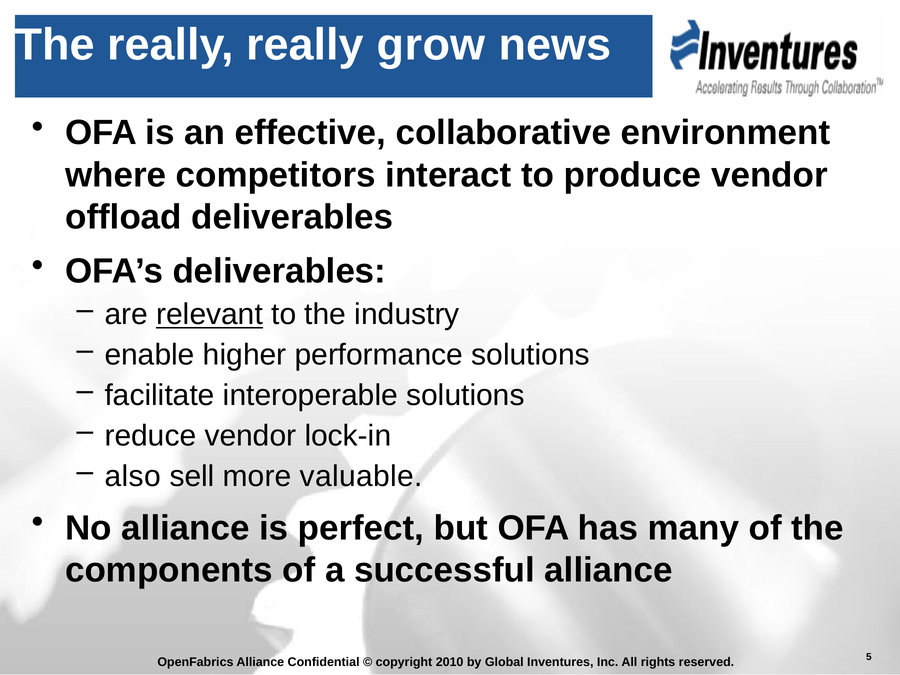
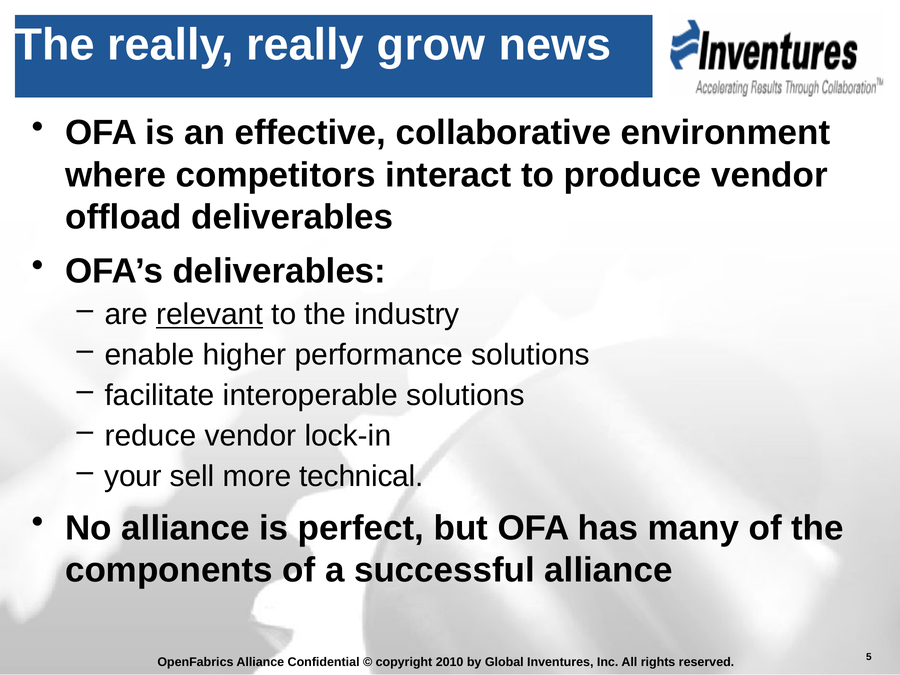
also: also -> your (133, 476)
valuable: valuable -> technical (361, 476)
